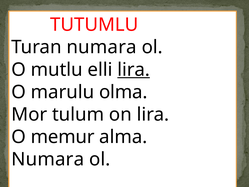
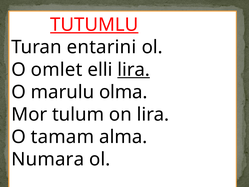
TUTUMLU underline: none -> present (94, 25)
Turan numara: numara -> entarini (102, 47)
mutlu: mutlu -> omlet (57, 70)
memur: memur -> tamam (62, 137)
